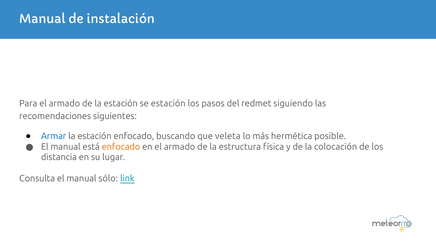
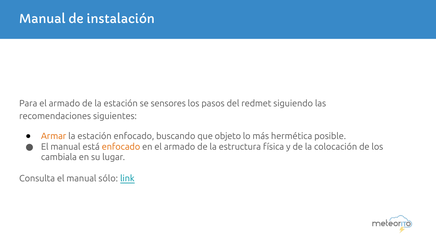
se estación: estación -> sensores (168, 104)
Armar colour: blue -> orange (54, 136)
veleta: veleta -> objeto (228, 136)
distancia: distancia -> cambiala (59, 157)
